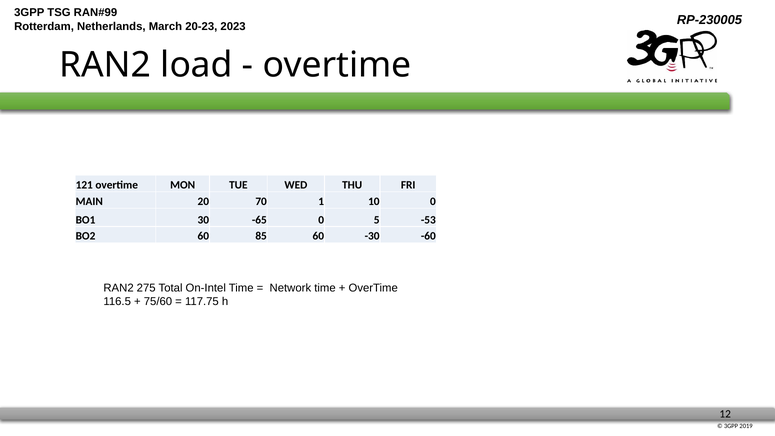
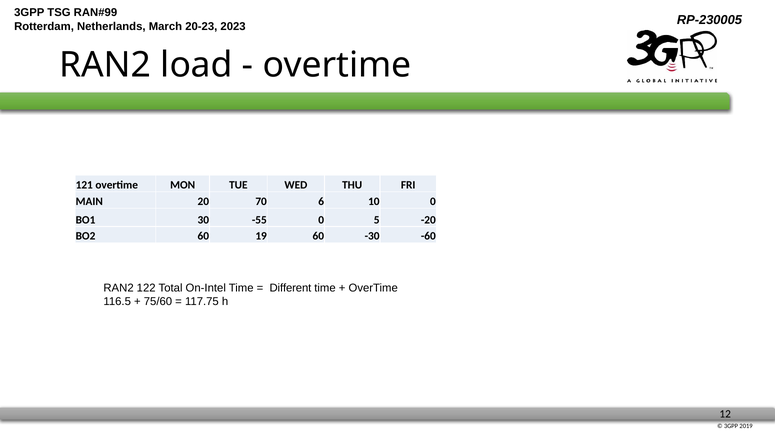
1: 1 -> 6 (321, 201)
-65: -65 -> -55 (259, 220)
-53: -53 -> -20 (428, 220)
85: 85 -> 19 (261, 236)
275: 275 -> 122 (146, 288)
Network: Network -> Different (290, 288)
